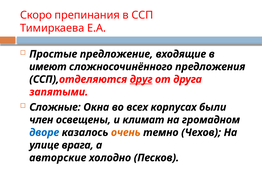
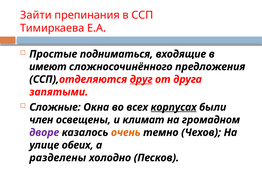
Скоро: Скоро -> Зайти (36, 15)
предложение: предложение -> подниматься (116, 54)
корпусах underline: none -> present (174, 107)
дворе colour: blue -> purple (44, 133)
врага: врага -> обеих (78, 146)
авторские: авторские -> разделены (58, 158)
